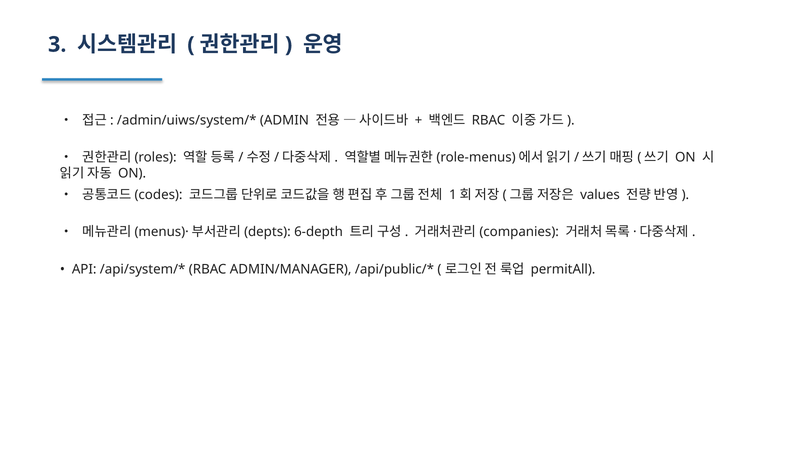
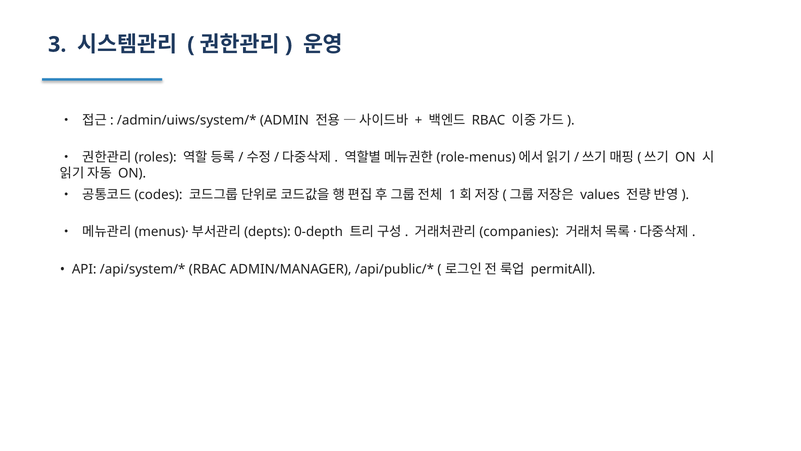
6-depth: 6-depth -> 0-depth (319, 232)
